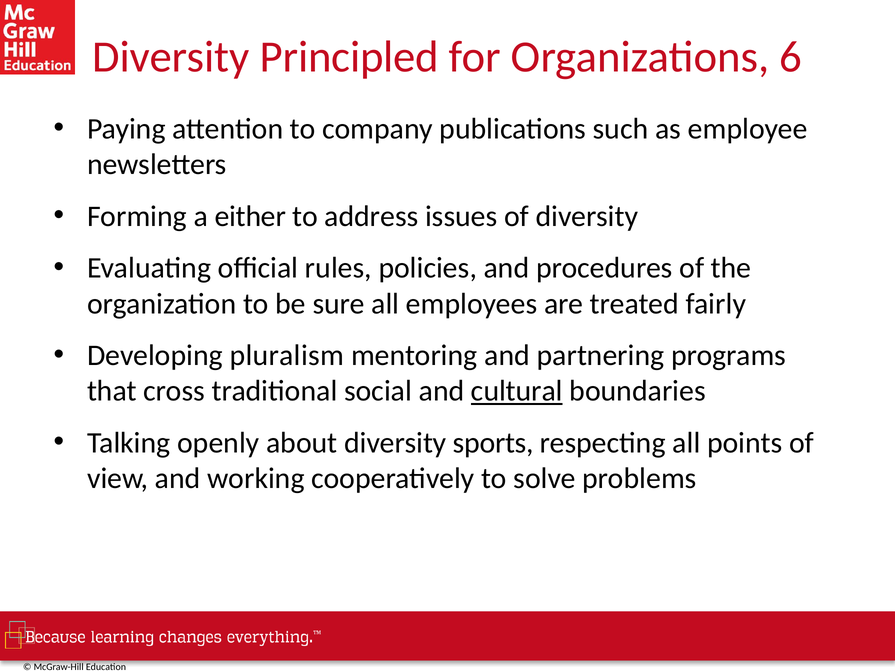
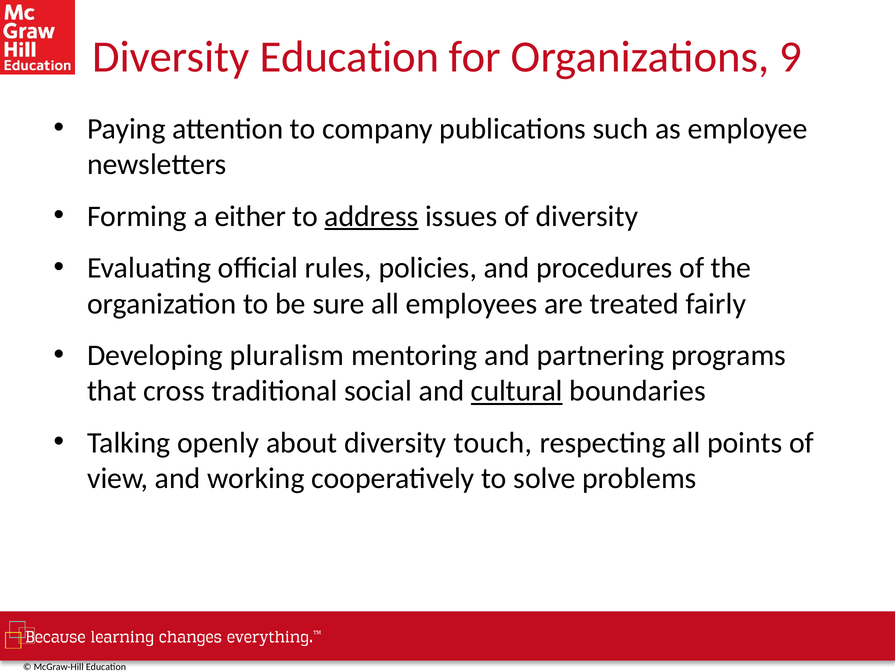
Diversity Principled: Principled -> Education (349, 57)
6: 6 -> 9 (791, 57)
address underline: none -> present (371, 216)
sports: sports -> touch (493, 443)
